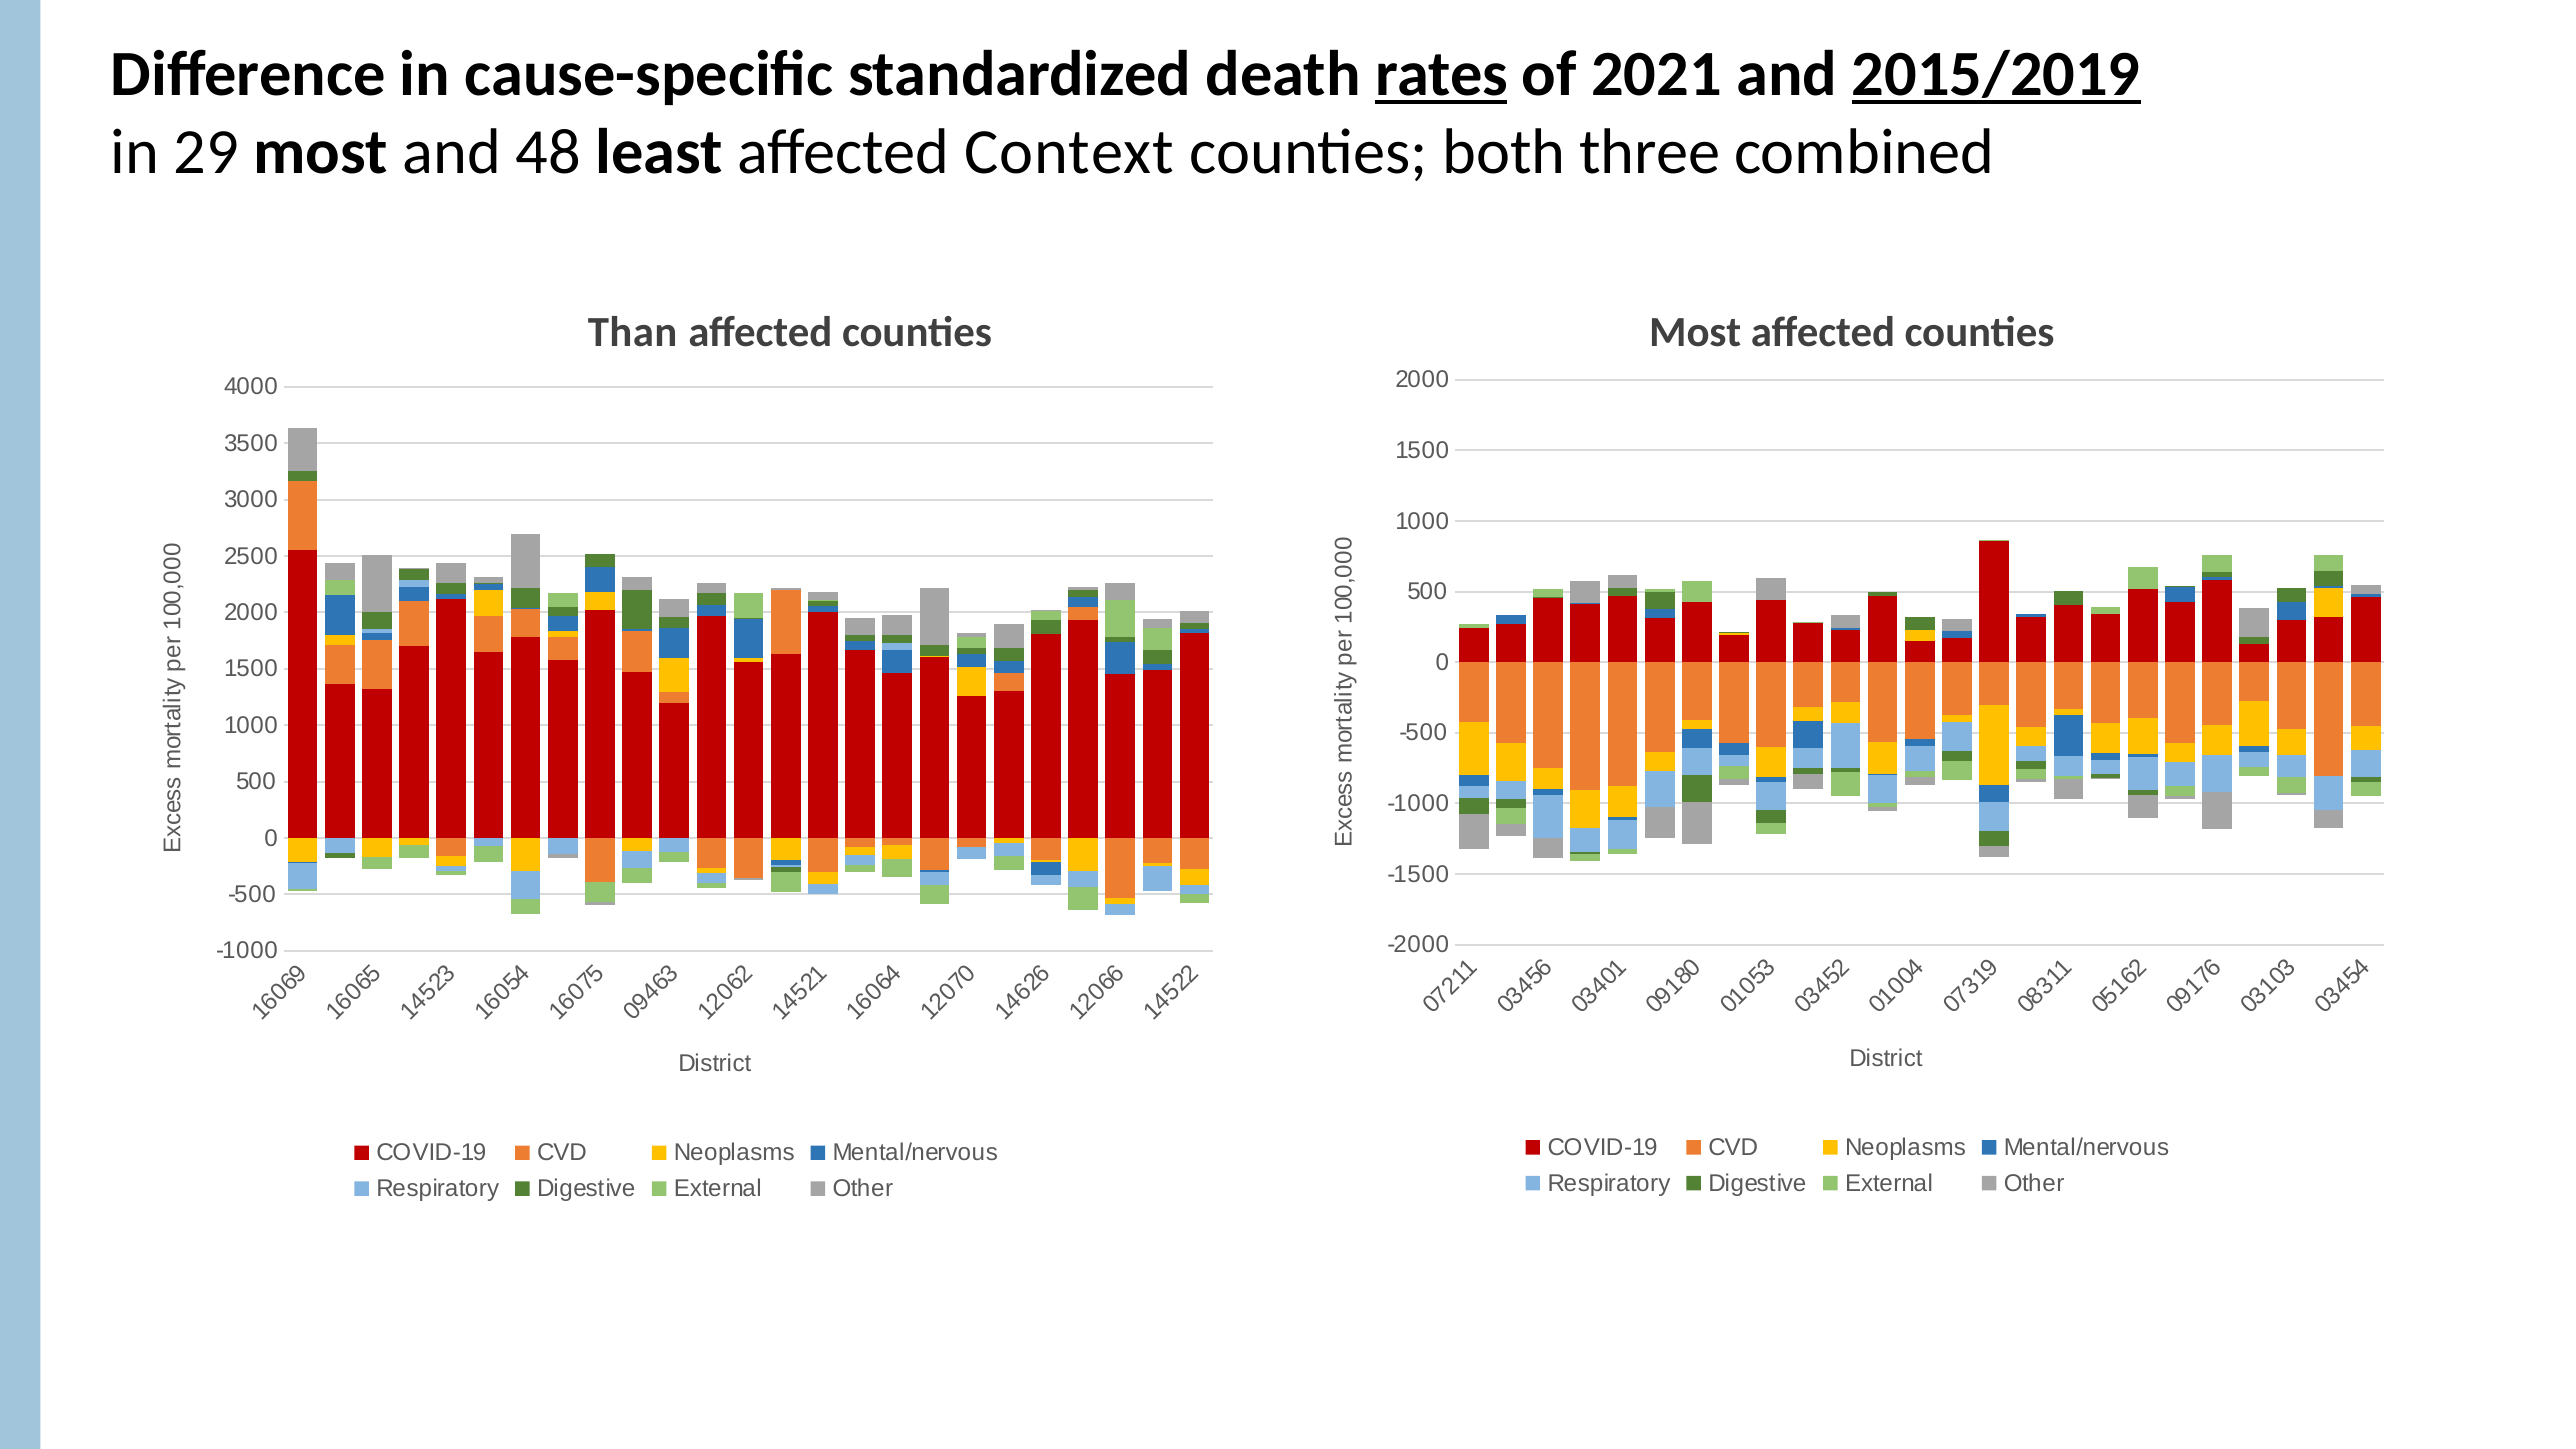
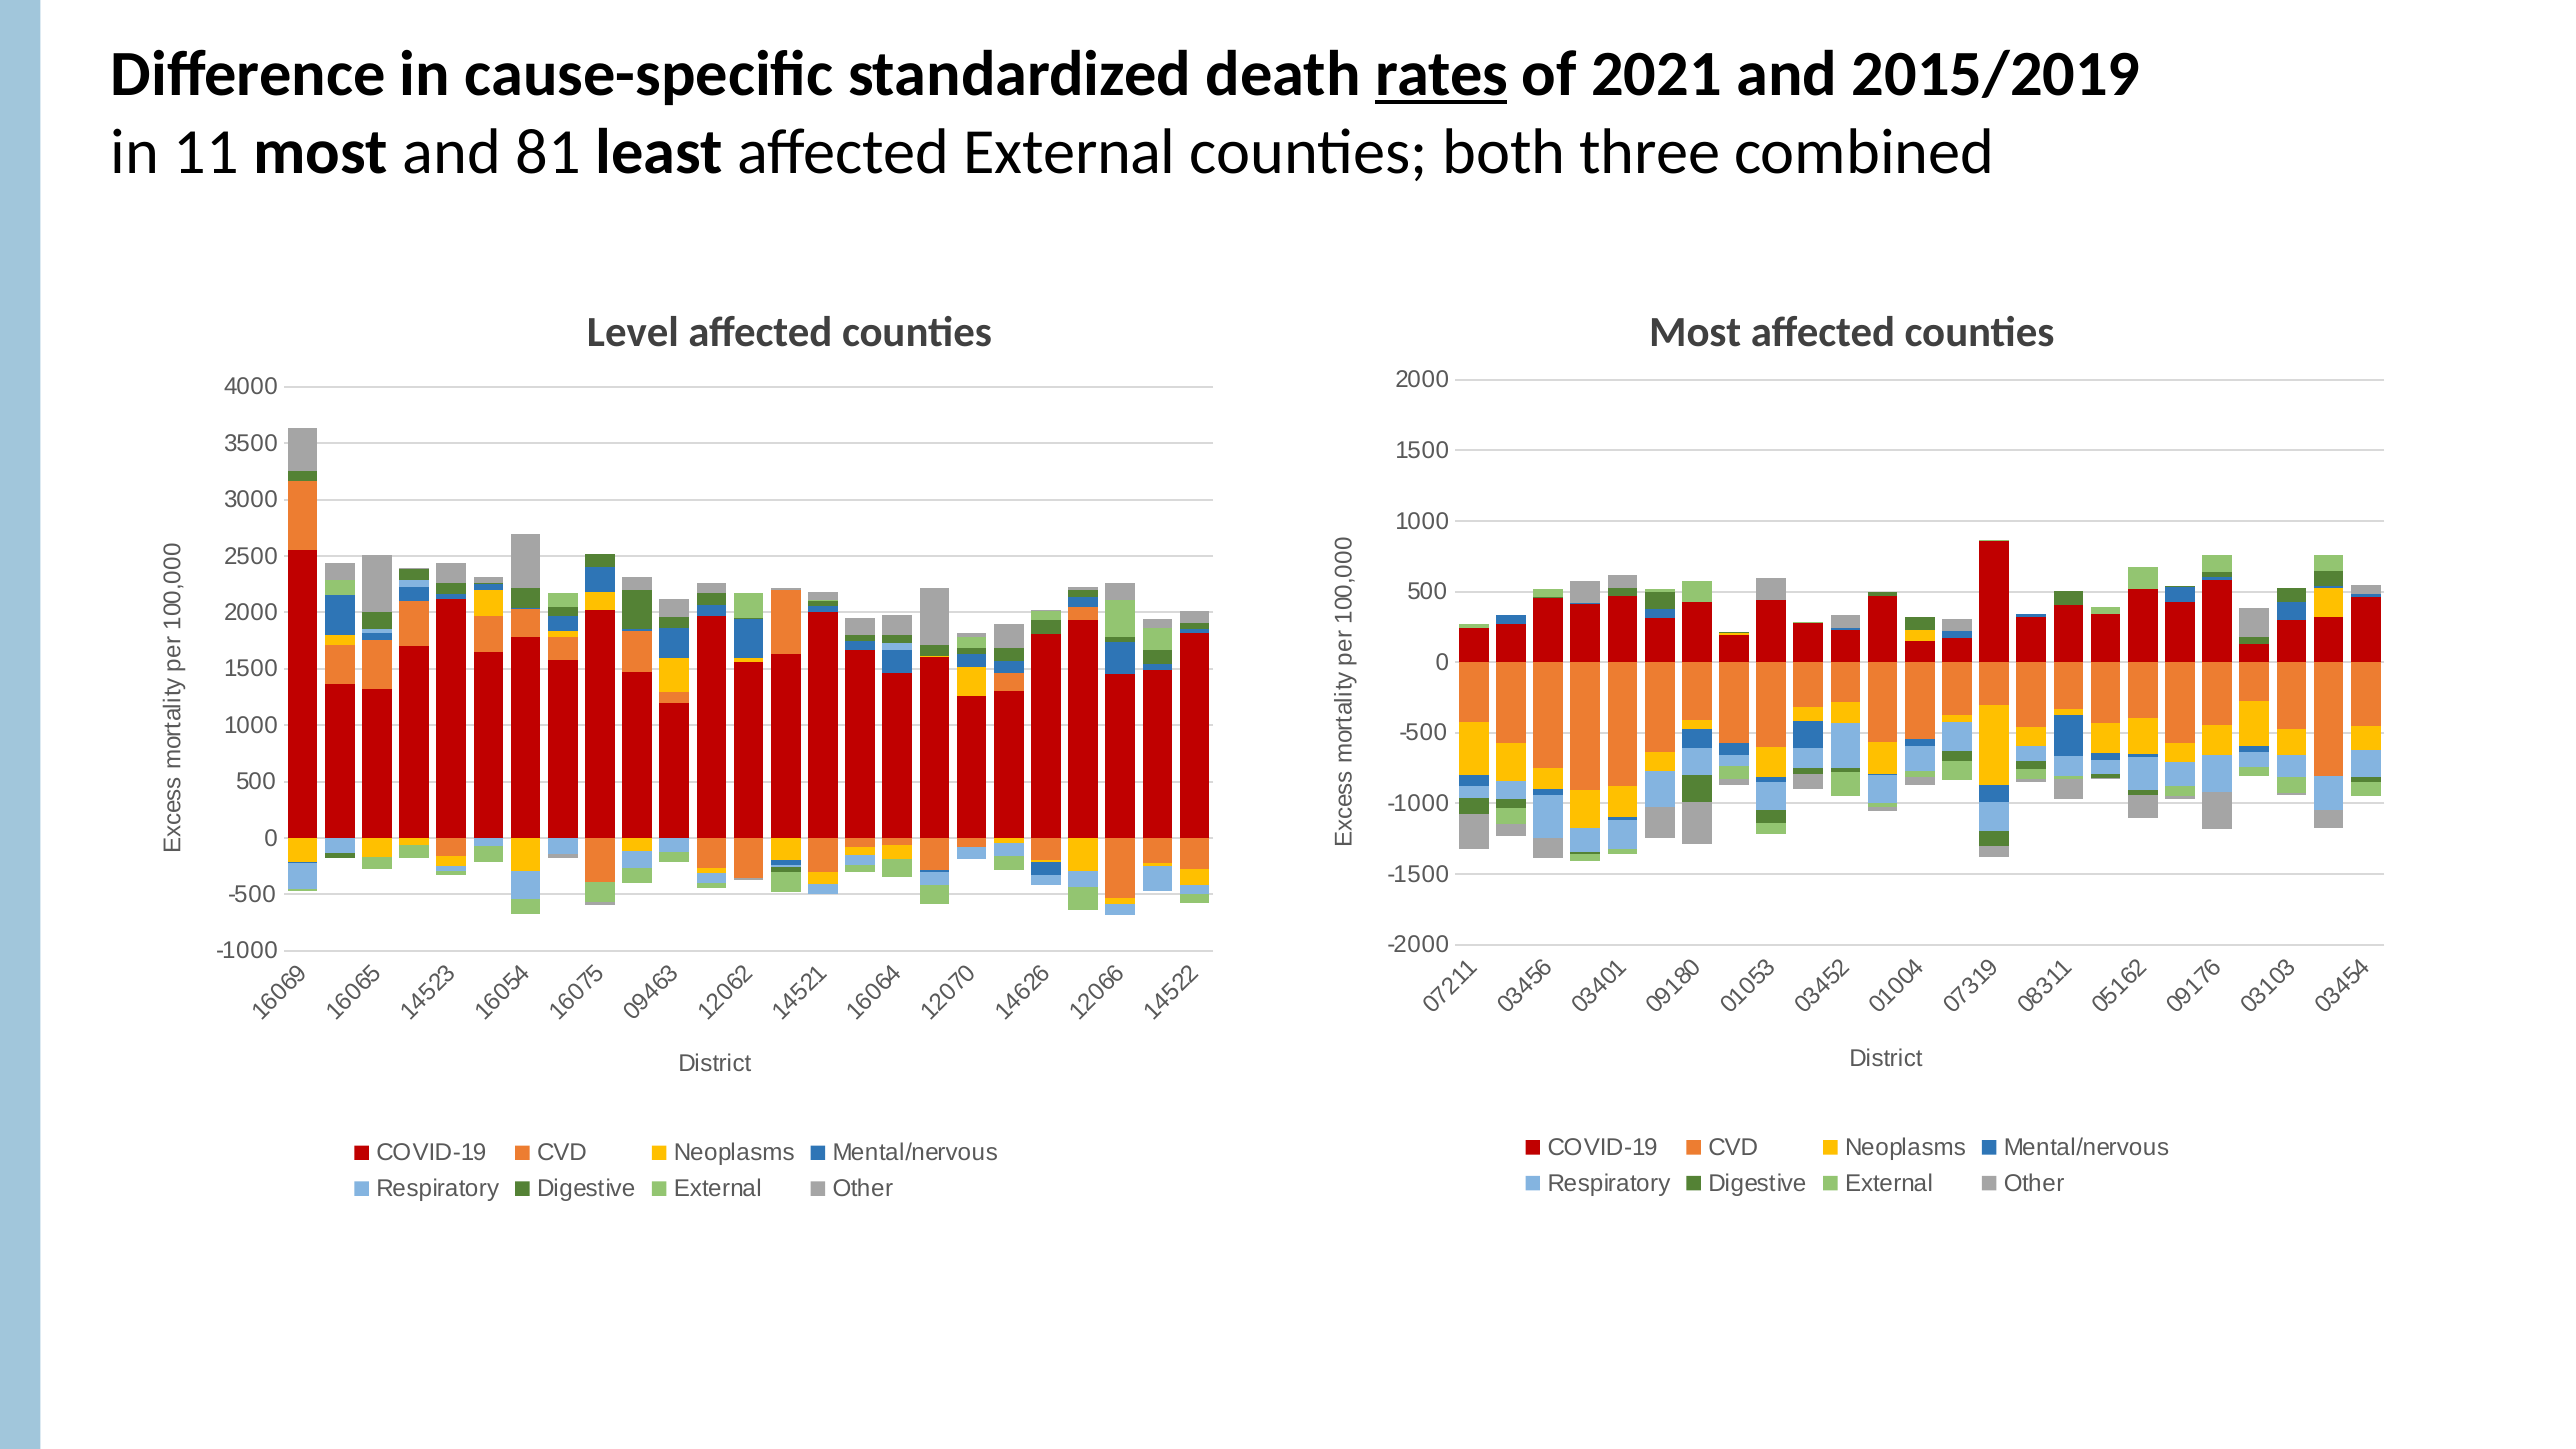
2015/2019 underline: present -> none (1996, 75)
29: 29 -> 11 (206, 152)
48: 48 -> 81 (548, 152)
affected Context: Context -> External (1070, 152)
Than: Than -> Level (633, 332)
